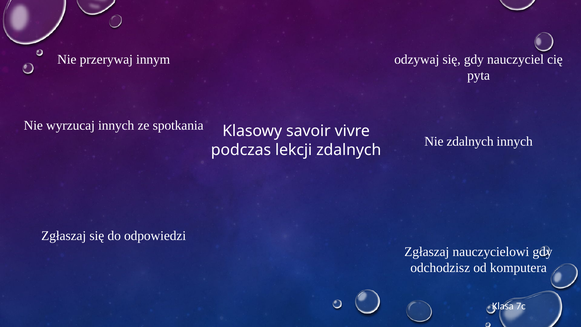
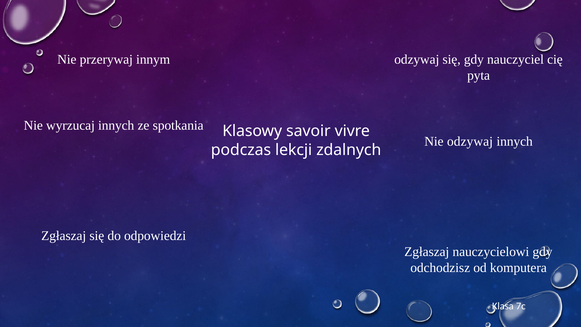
Nie zdalnych: zdalnych -> odzywaj (470, 141)
